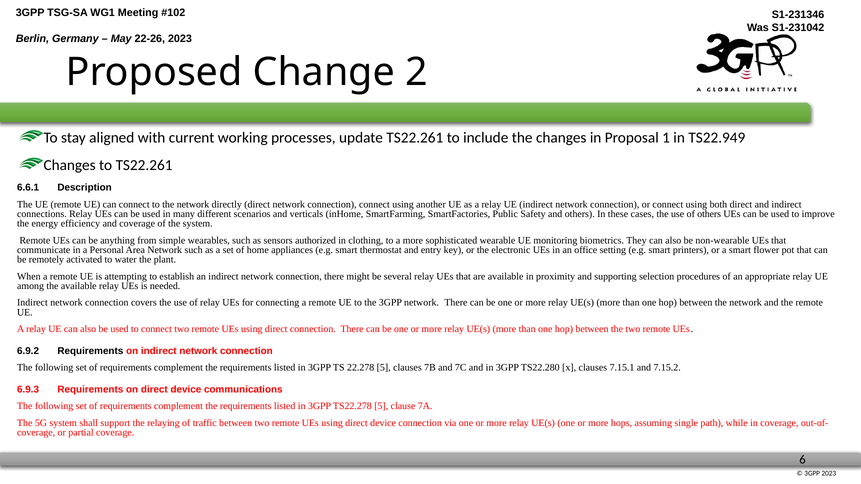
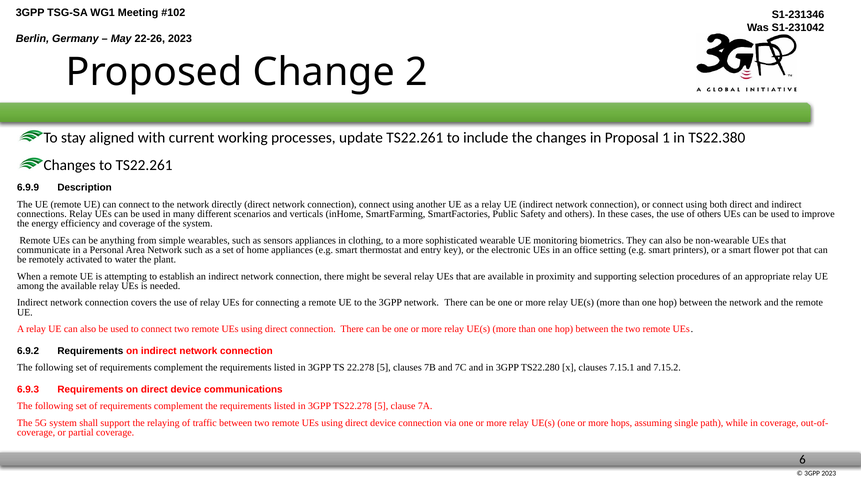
TS22.949: TS22.949 -> TS22.380 (717, 138)
6.6.1: 6.6.1 -> 6.9.9 (28, 188)
sensors authorized: authorized -> appliances (316, 240)
